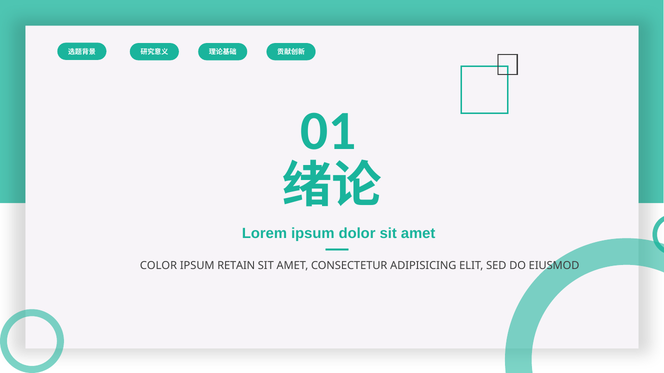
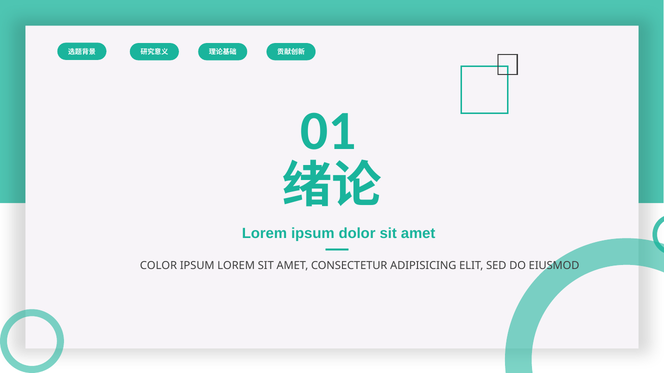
IPSUM RETAIN: RETAIN -> LOREM (236, 266)
